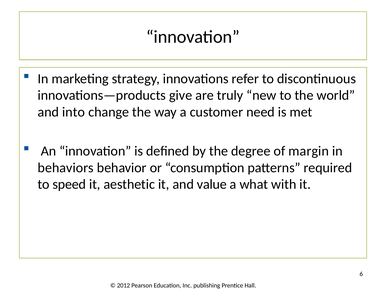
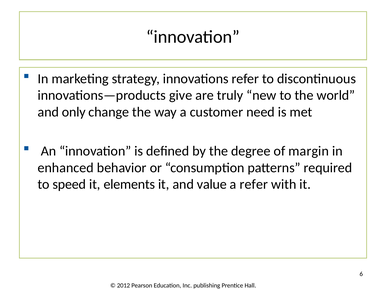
into: into -> only (74, 112)
behaviors: behaviors -> enhanced (66, 168)
aesthetic: aesthetic -> elements (129, 185)
a what: what -> refer (254, 185)
